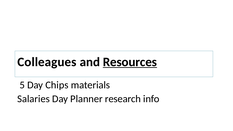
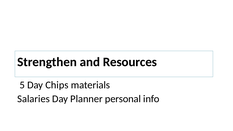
Colleagues: Colleagues -> Strengthen (47, 62)
Resources underline: present -> none (130, 62)
research: research -> personal (123, 99)
